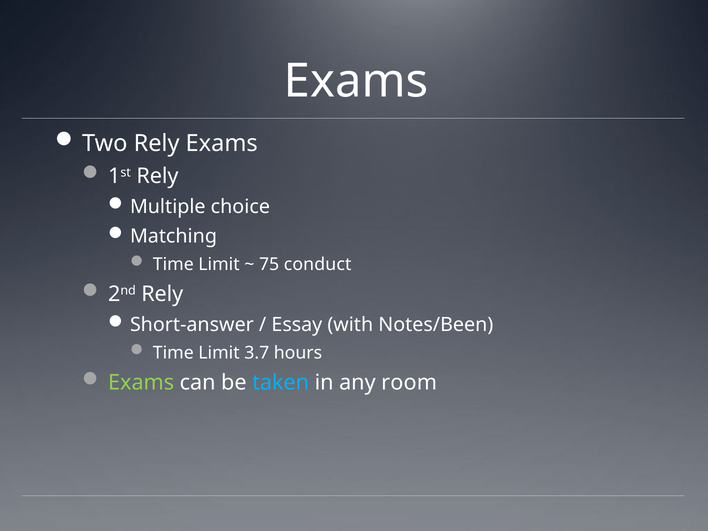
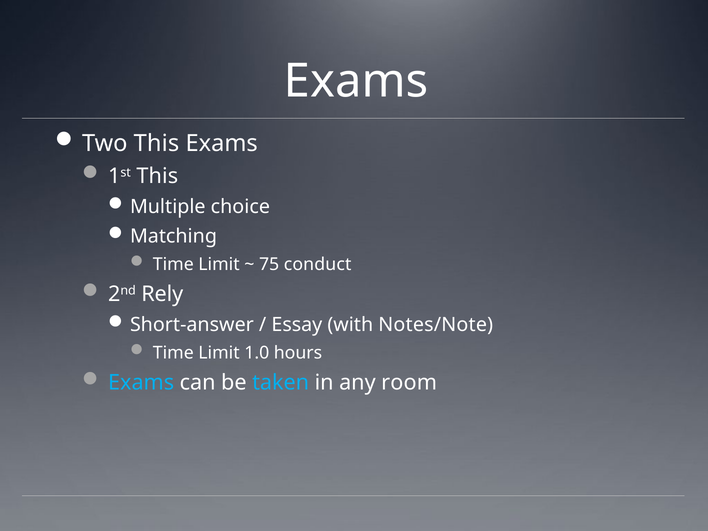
Two Rely: Rely -> This (156, 143)
1st Rely: Rely -> This (157, 176)
Notes/Been: Notes/Been -> Notes/Note (436, 325)
3.7: 3.7 -> 1.0 (257, 353)
Exams colour: light green -> light blue (141, 383)
